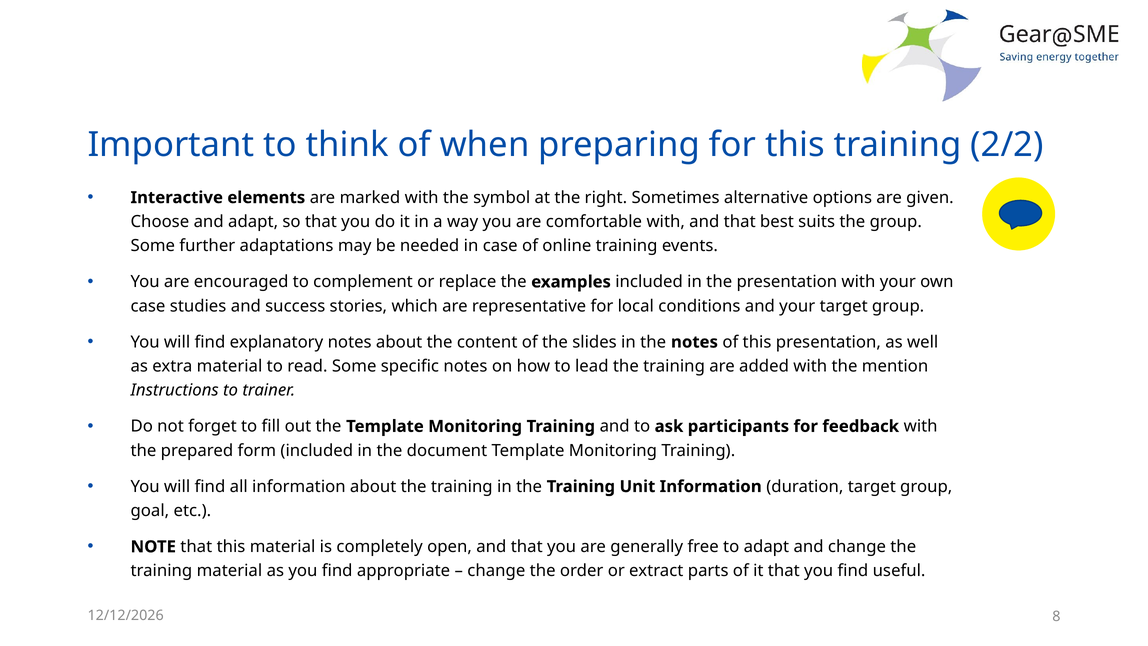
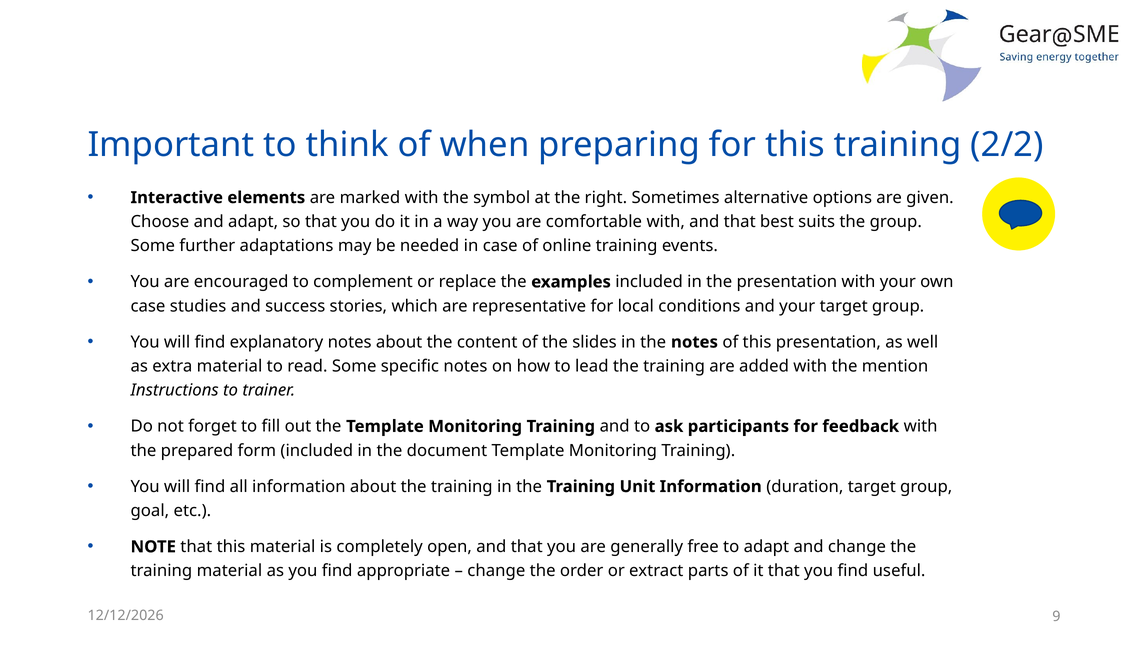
8: 8 -> 9 (1056, 616)
